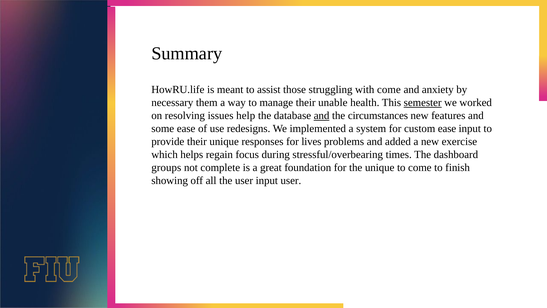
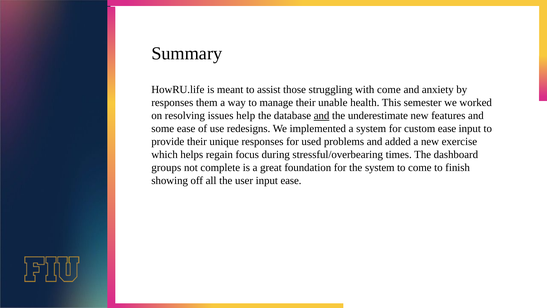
necessary: necessary -> responses (172, 103)
semester underline: present -> none (423, 103)
circumstances: circumstances -> underestimate (378, 116)
lives: lives -> used (311, 142)
the unique: unique -> system (380, 167)
input user: user -> ease (291, 180)
